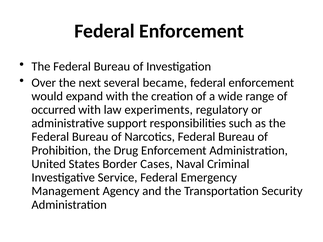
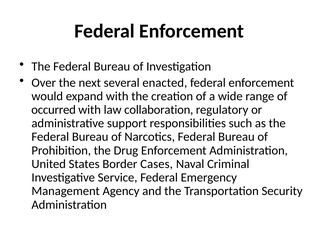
became: became -> enacted (165, 83)
experiments: experiments -> collaboration (159, 110)
